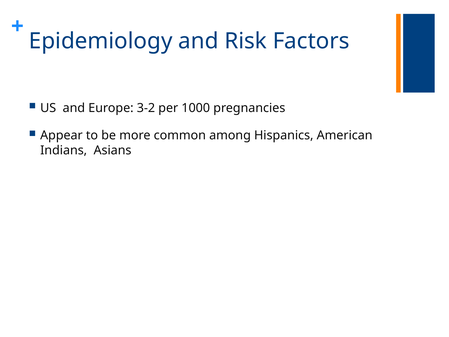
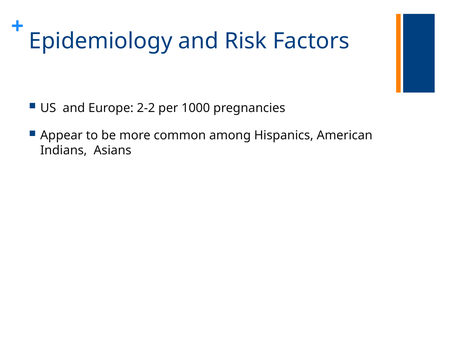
3-2: 3-2 -> 2-2 (146, 108)
